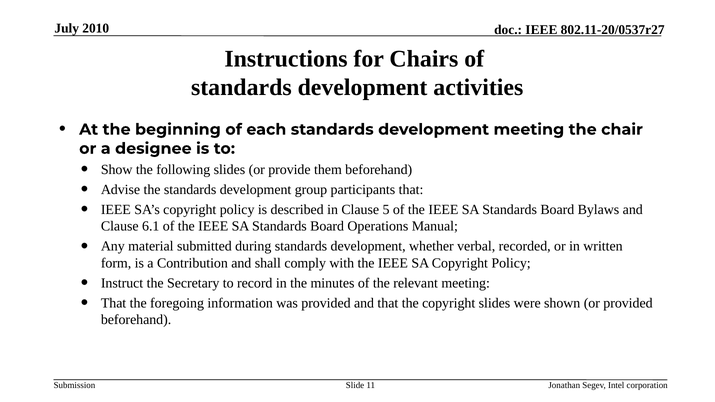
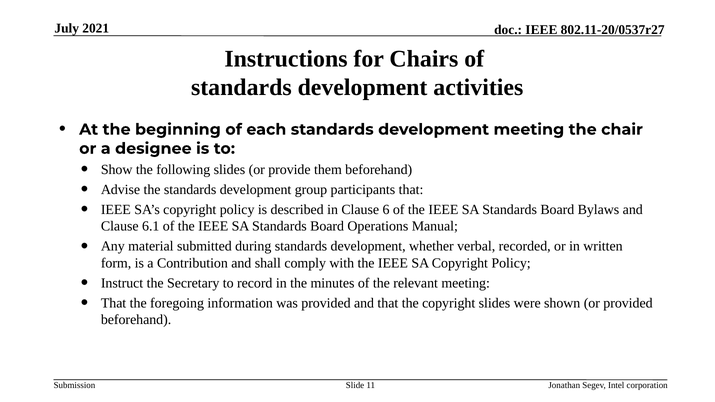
2010: 2010 -> 2021 (96, 28)
5: 5 -> 6 (386, 210)
